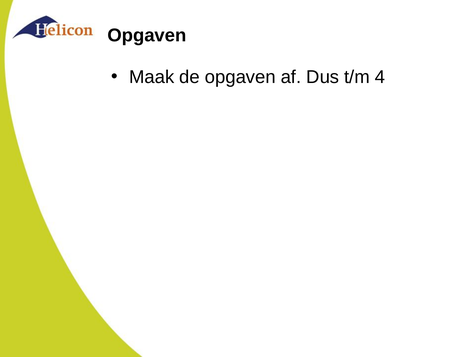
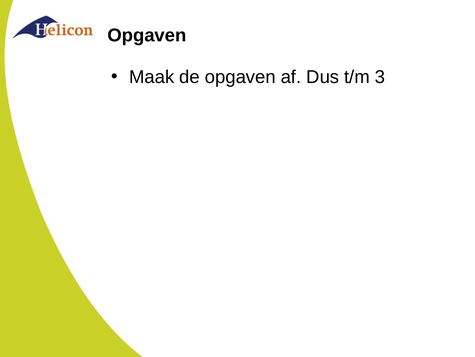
4: 4 -> 3 (380, 77)
